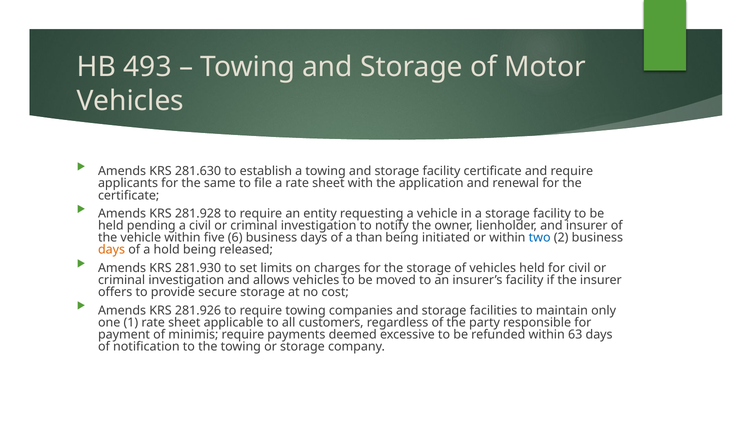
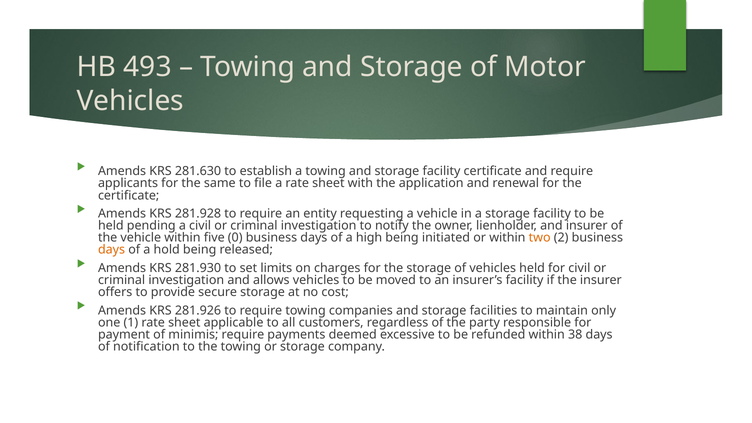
6: 6 -> 0 (235, 238)
than: than -> high (369, 238)
two colour: blue -> orange (540, 238)
63: 63 -> 38 (575, 335)
